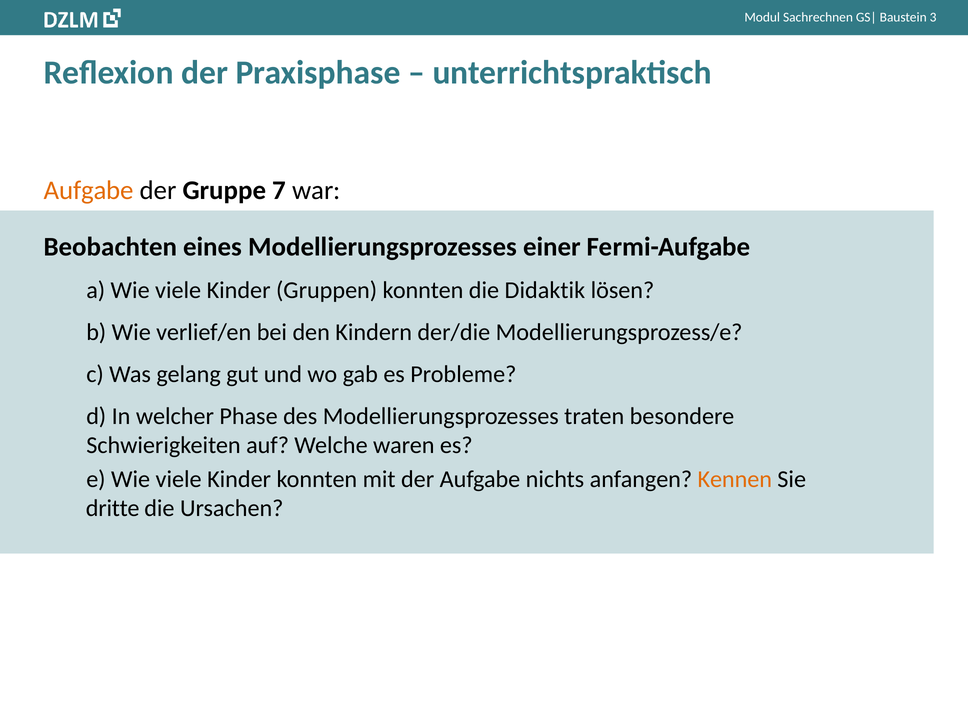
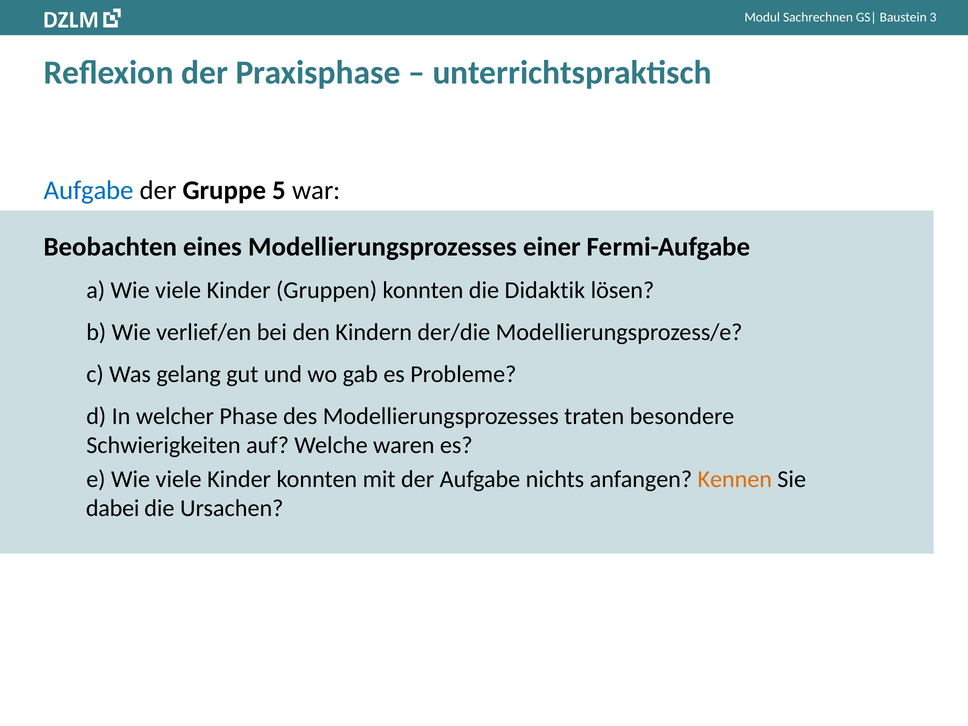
Aufgabe colour: orange -> blue (89, 190)
7: 7 -> 5 (279, 190)
dritte: dritte -> dabei (113, 508)
